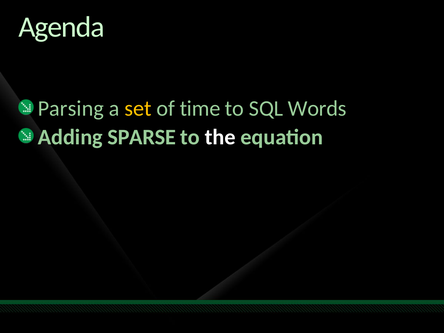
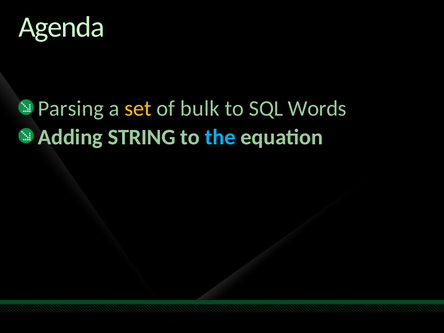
time: time -> bulk (200, 109)
SPARSE: SPARSE -> STRING (142, 137)
the colour: white -> light blue (220, 137)
